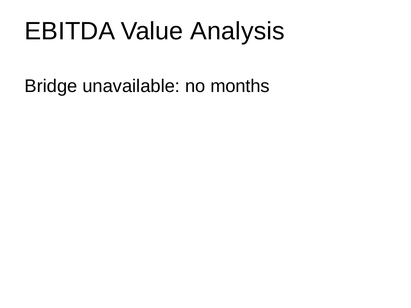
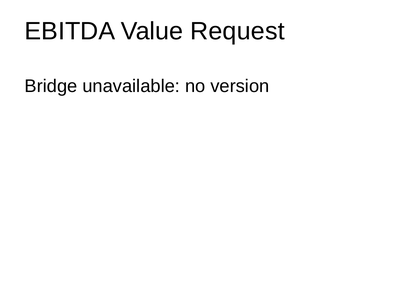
Analysis: Analysis -> Request (237, 31)
months: months -> version (240, 86)
